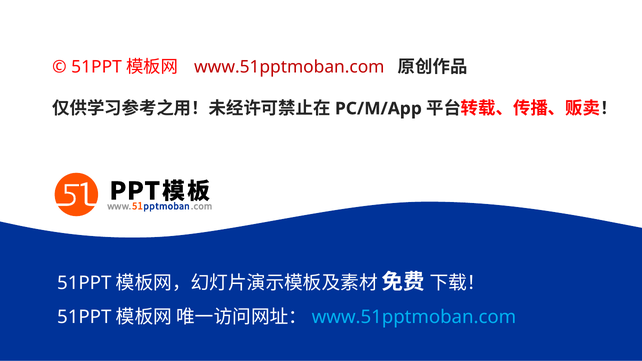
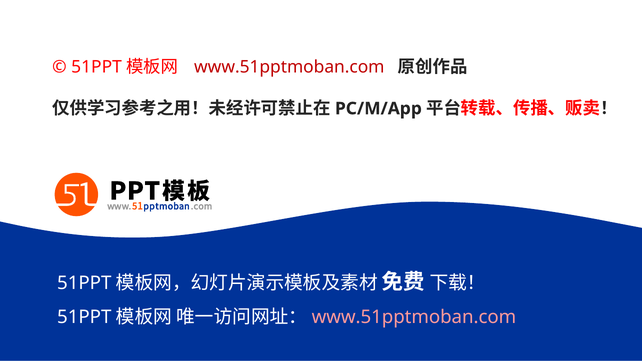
www.51pptmoban.com colour: light blue -> pink (414, 317)
